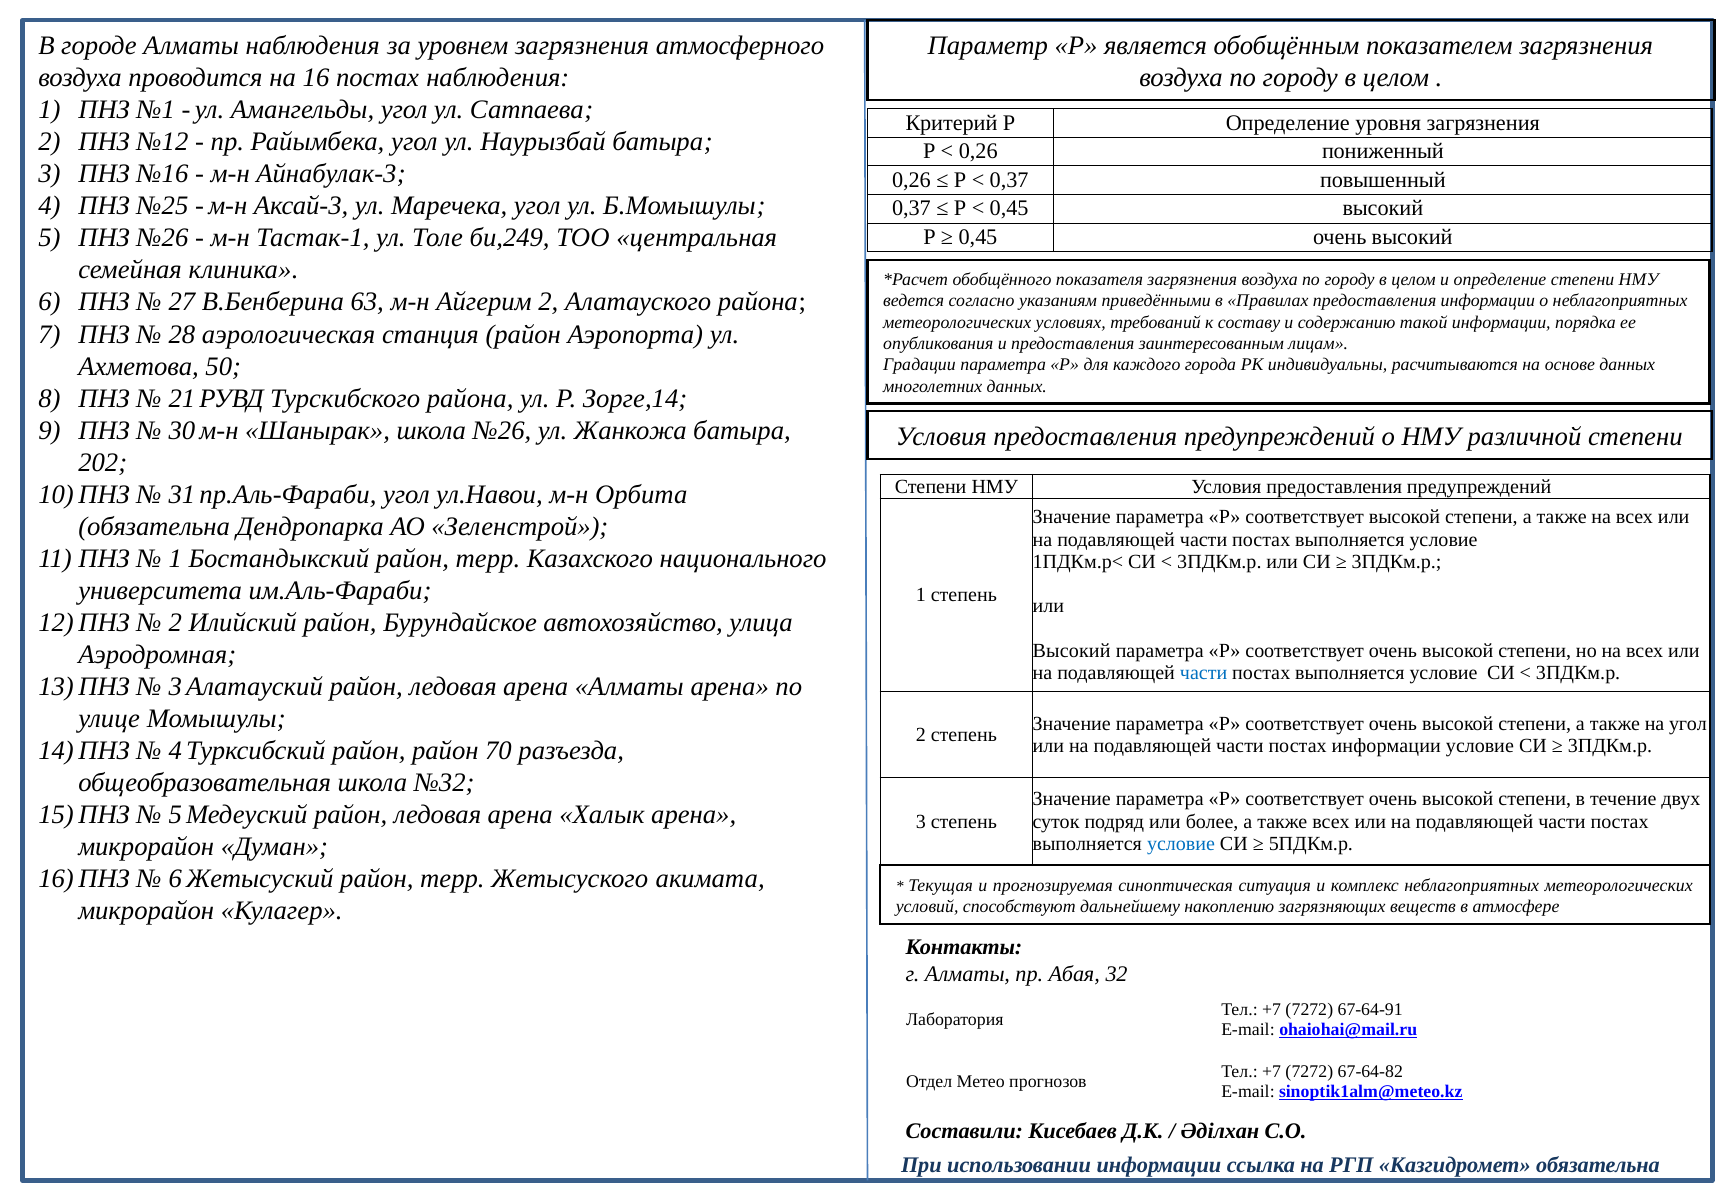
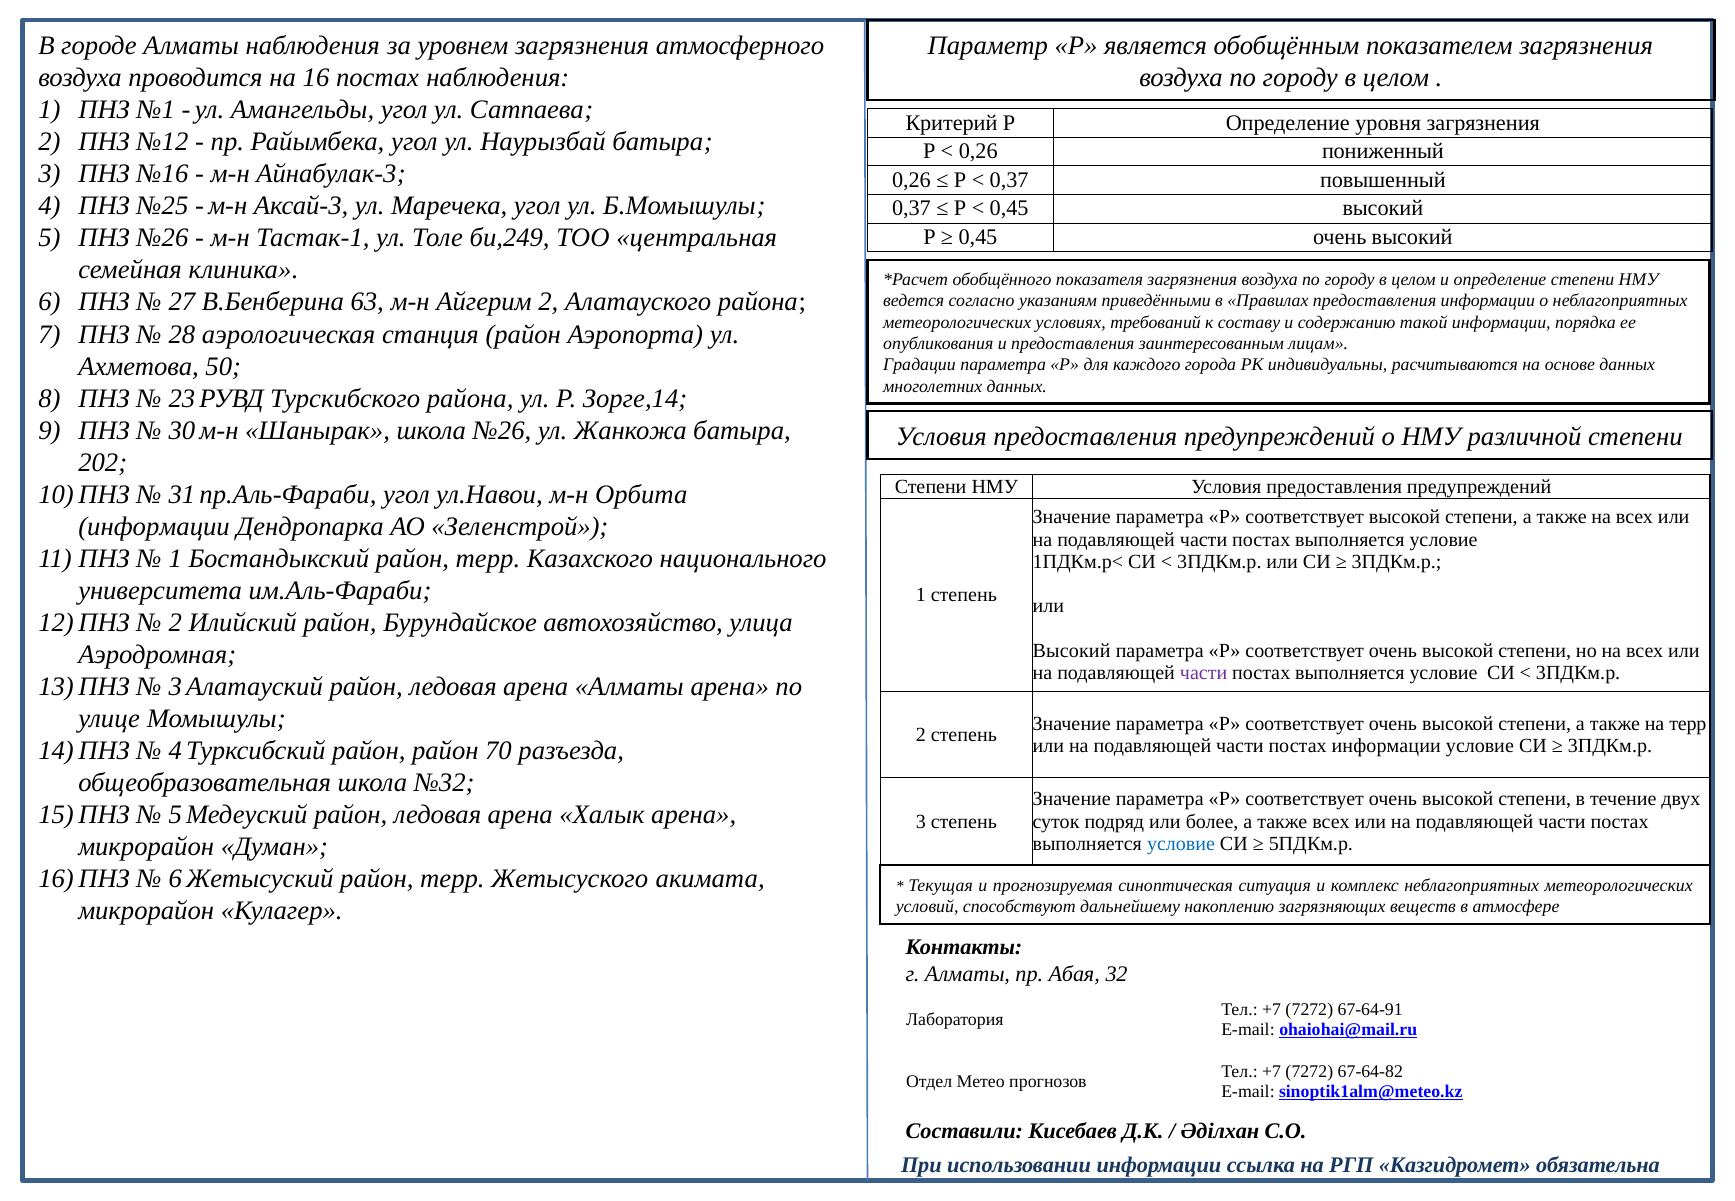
21: 21 -> 23 (182, 398)
обязательна: обязательна -> информации (154, 526)
части colour: blue -> purple (1204, 673)
на угол: угол -> терр (1688, 724)
